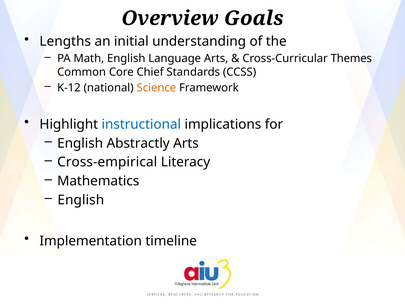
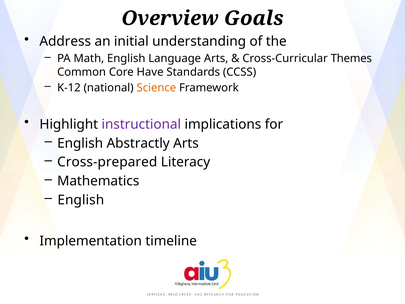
Lengths: Lengths -> Address (65, 41)
Chief: Chief -> Have (150, 72)
instructional colour: blue -> purple (141, 124)
Cross-empirical: Cross-empirical -> Cross-prepared (107, 162)
